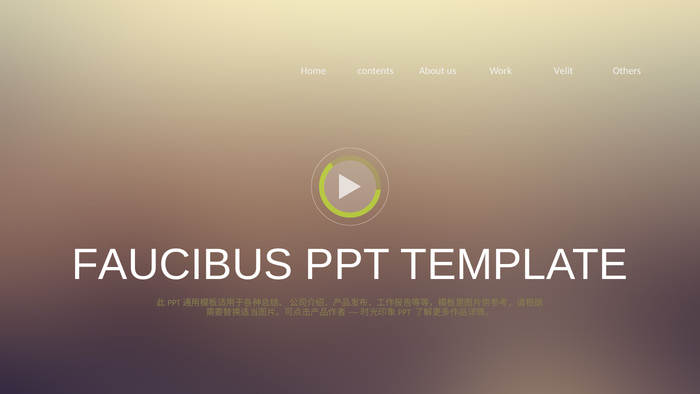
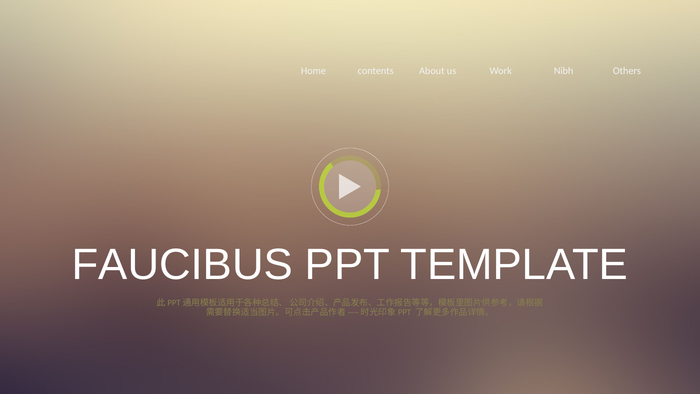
Velit: Velit -> Nibh (564, 71)
